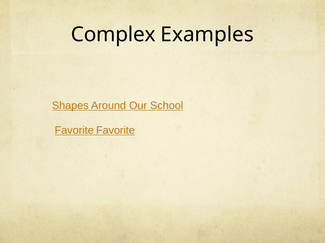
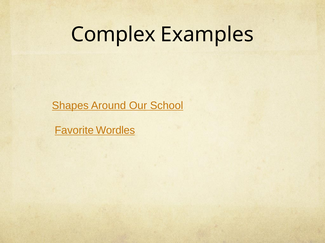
Favorite Favorite: Favorite -> Wordles (115, 131)
